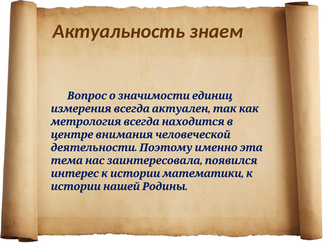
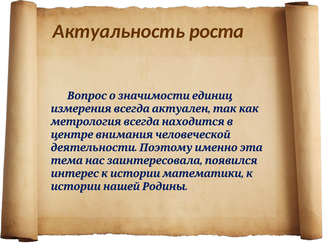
знаем: знаем -> роста (217, 31)
